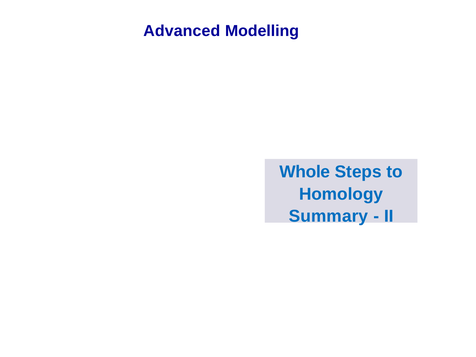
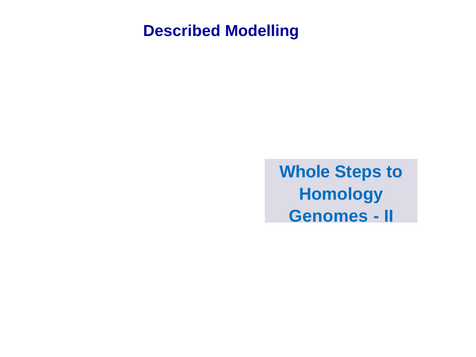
Advanced: Advanced -> Described (182, 31)
Summary: Summary -> Genomes (329, 216)
